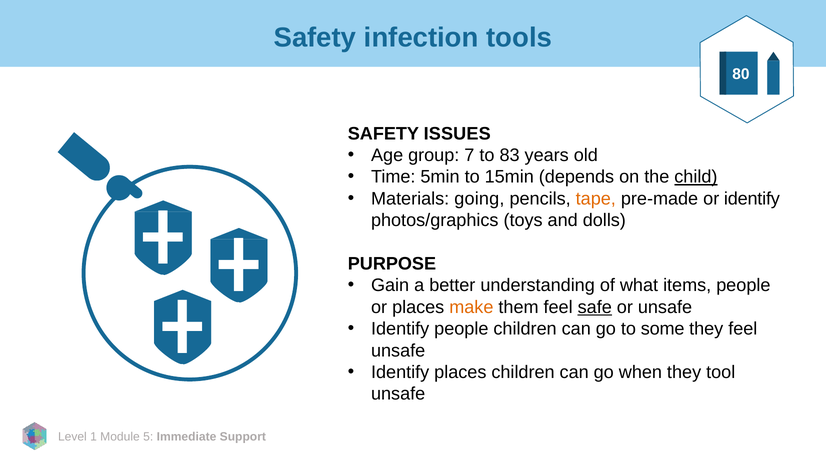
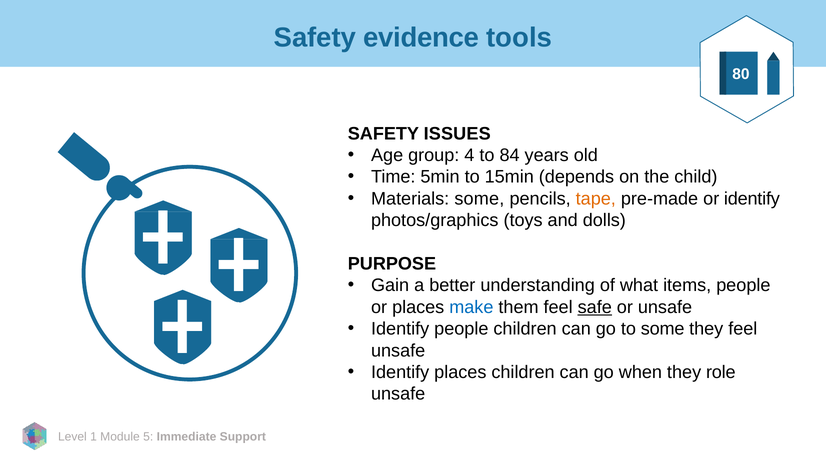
infection: infection -> evidence (421, 37)
7: 7 -> 4 (469, 155)
83: 83 -> 84 (510, 155)
child underline: present -> none (696, 177)
Materials going: going -> some (479, 198)
make colour: orange -> blue (471, 307)
tool: tool -> role (721, 372)
